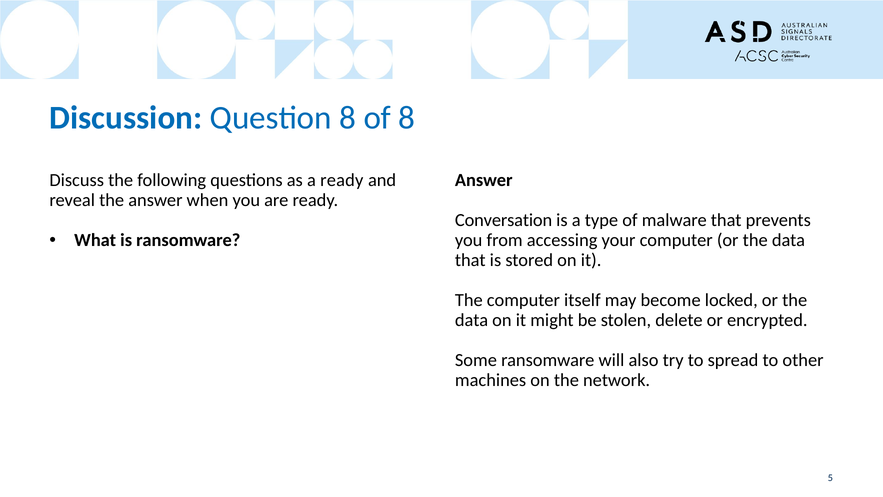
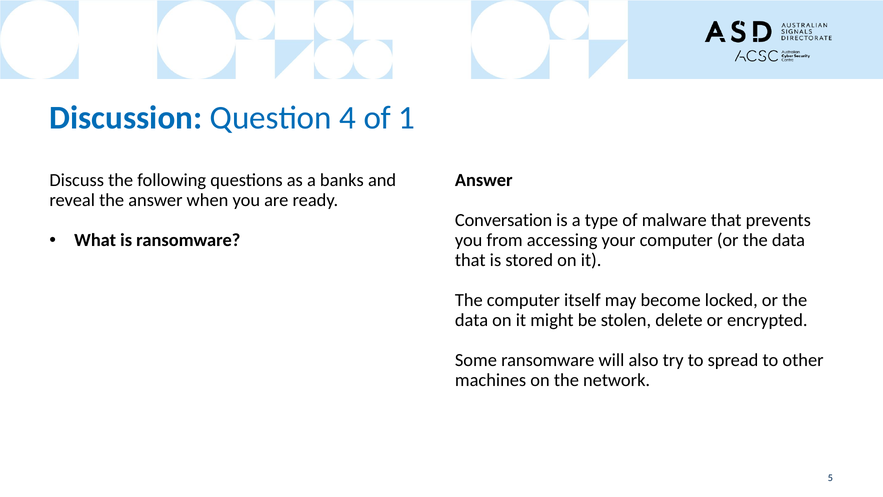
Question 8: 8 -> 4 (348, 118)
of 8: 8 -> 1 (407, 118)
a ready: ready -> banks (342, 180)
